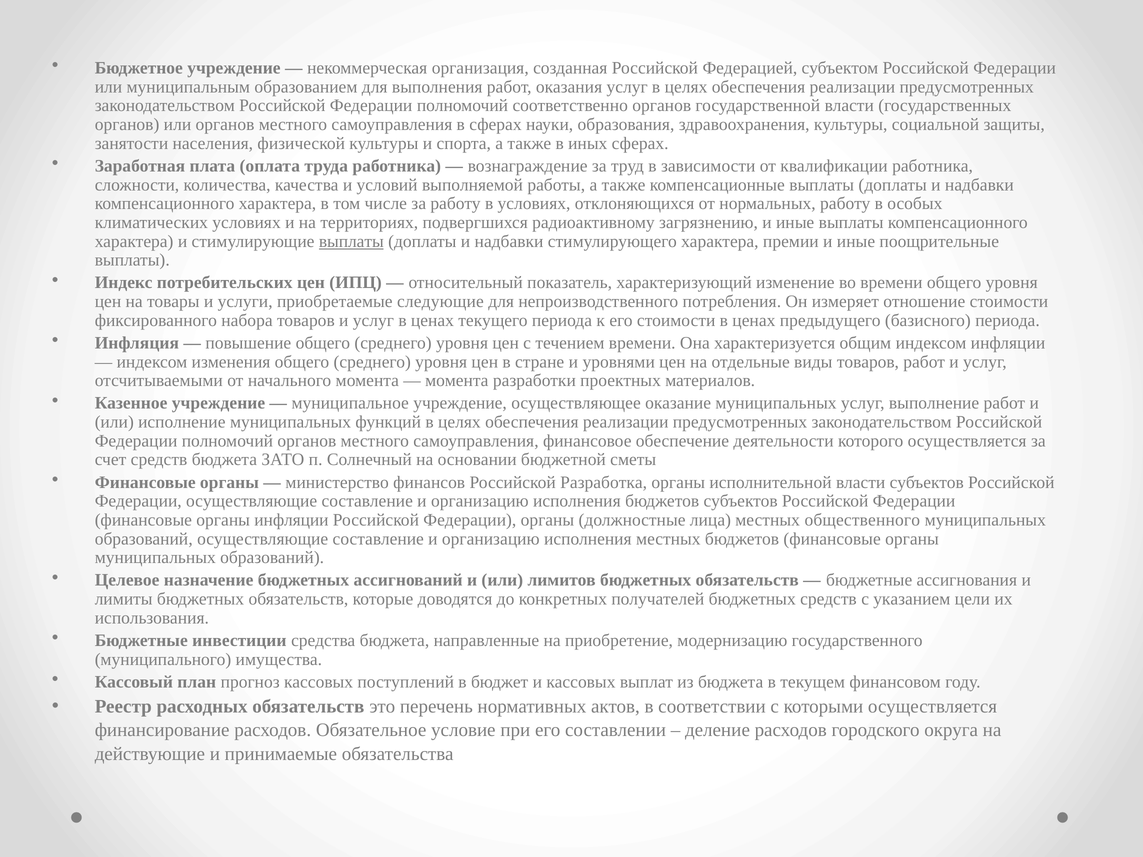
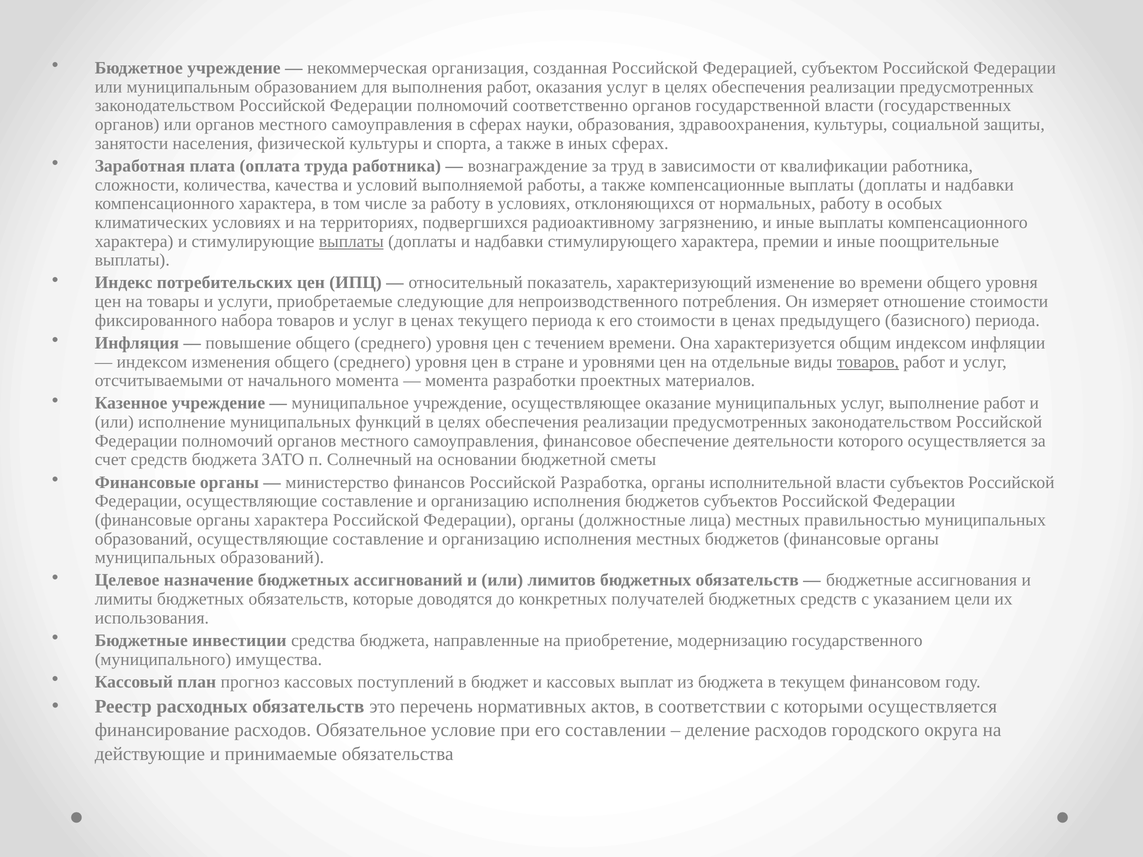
товаров underline: none -> present (868, 362)
органы инфляции: инфляции -> характера (291, 520)
общественного: общественного -> правильностью (862, 520)
